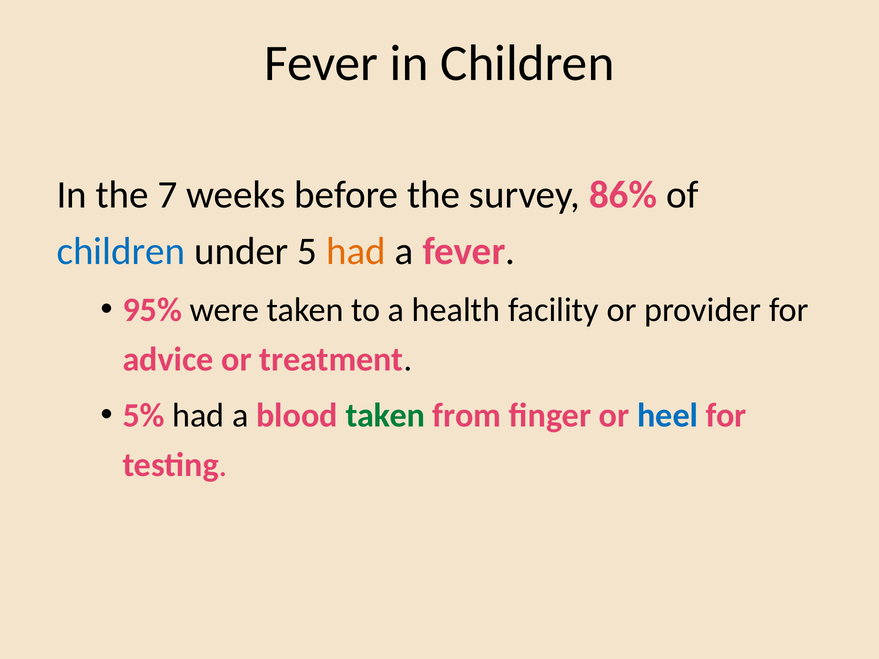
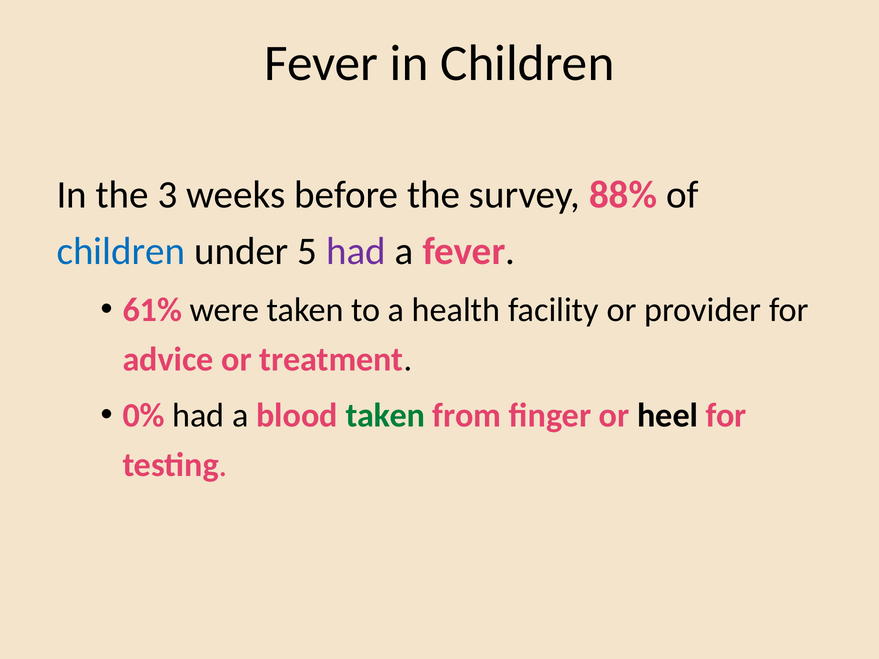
7: 7 -> 3 (167, 195)
86%: 86% -> 88% (623, 195)
had colour: orange -> purple (356, 251)
95%: 95% -> 61% (152, 310)
5%: 5% -> 0% (144, 416)
heel colour: blue -> black (668, 416)
